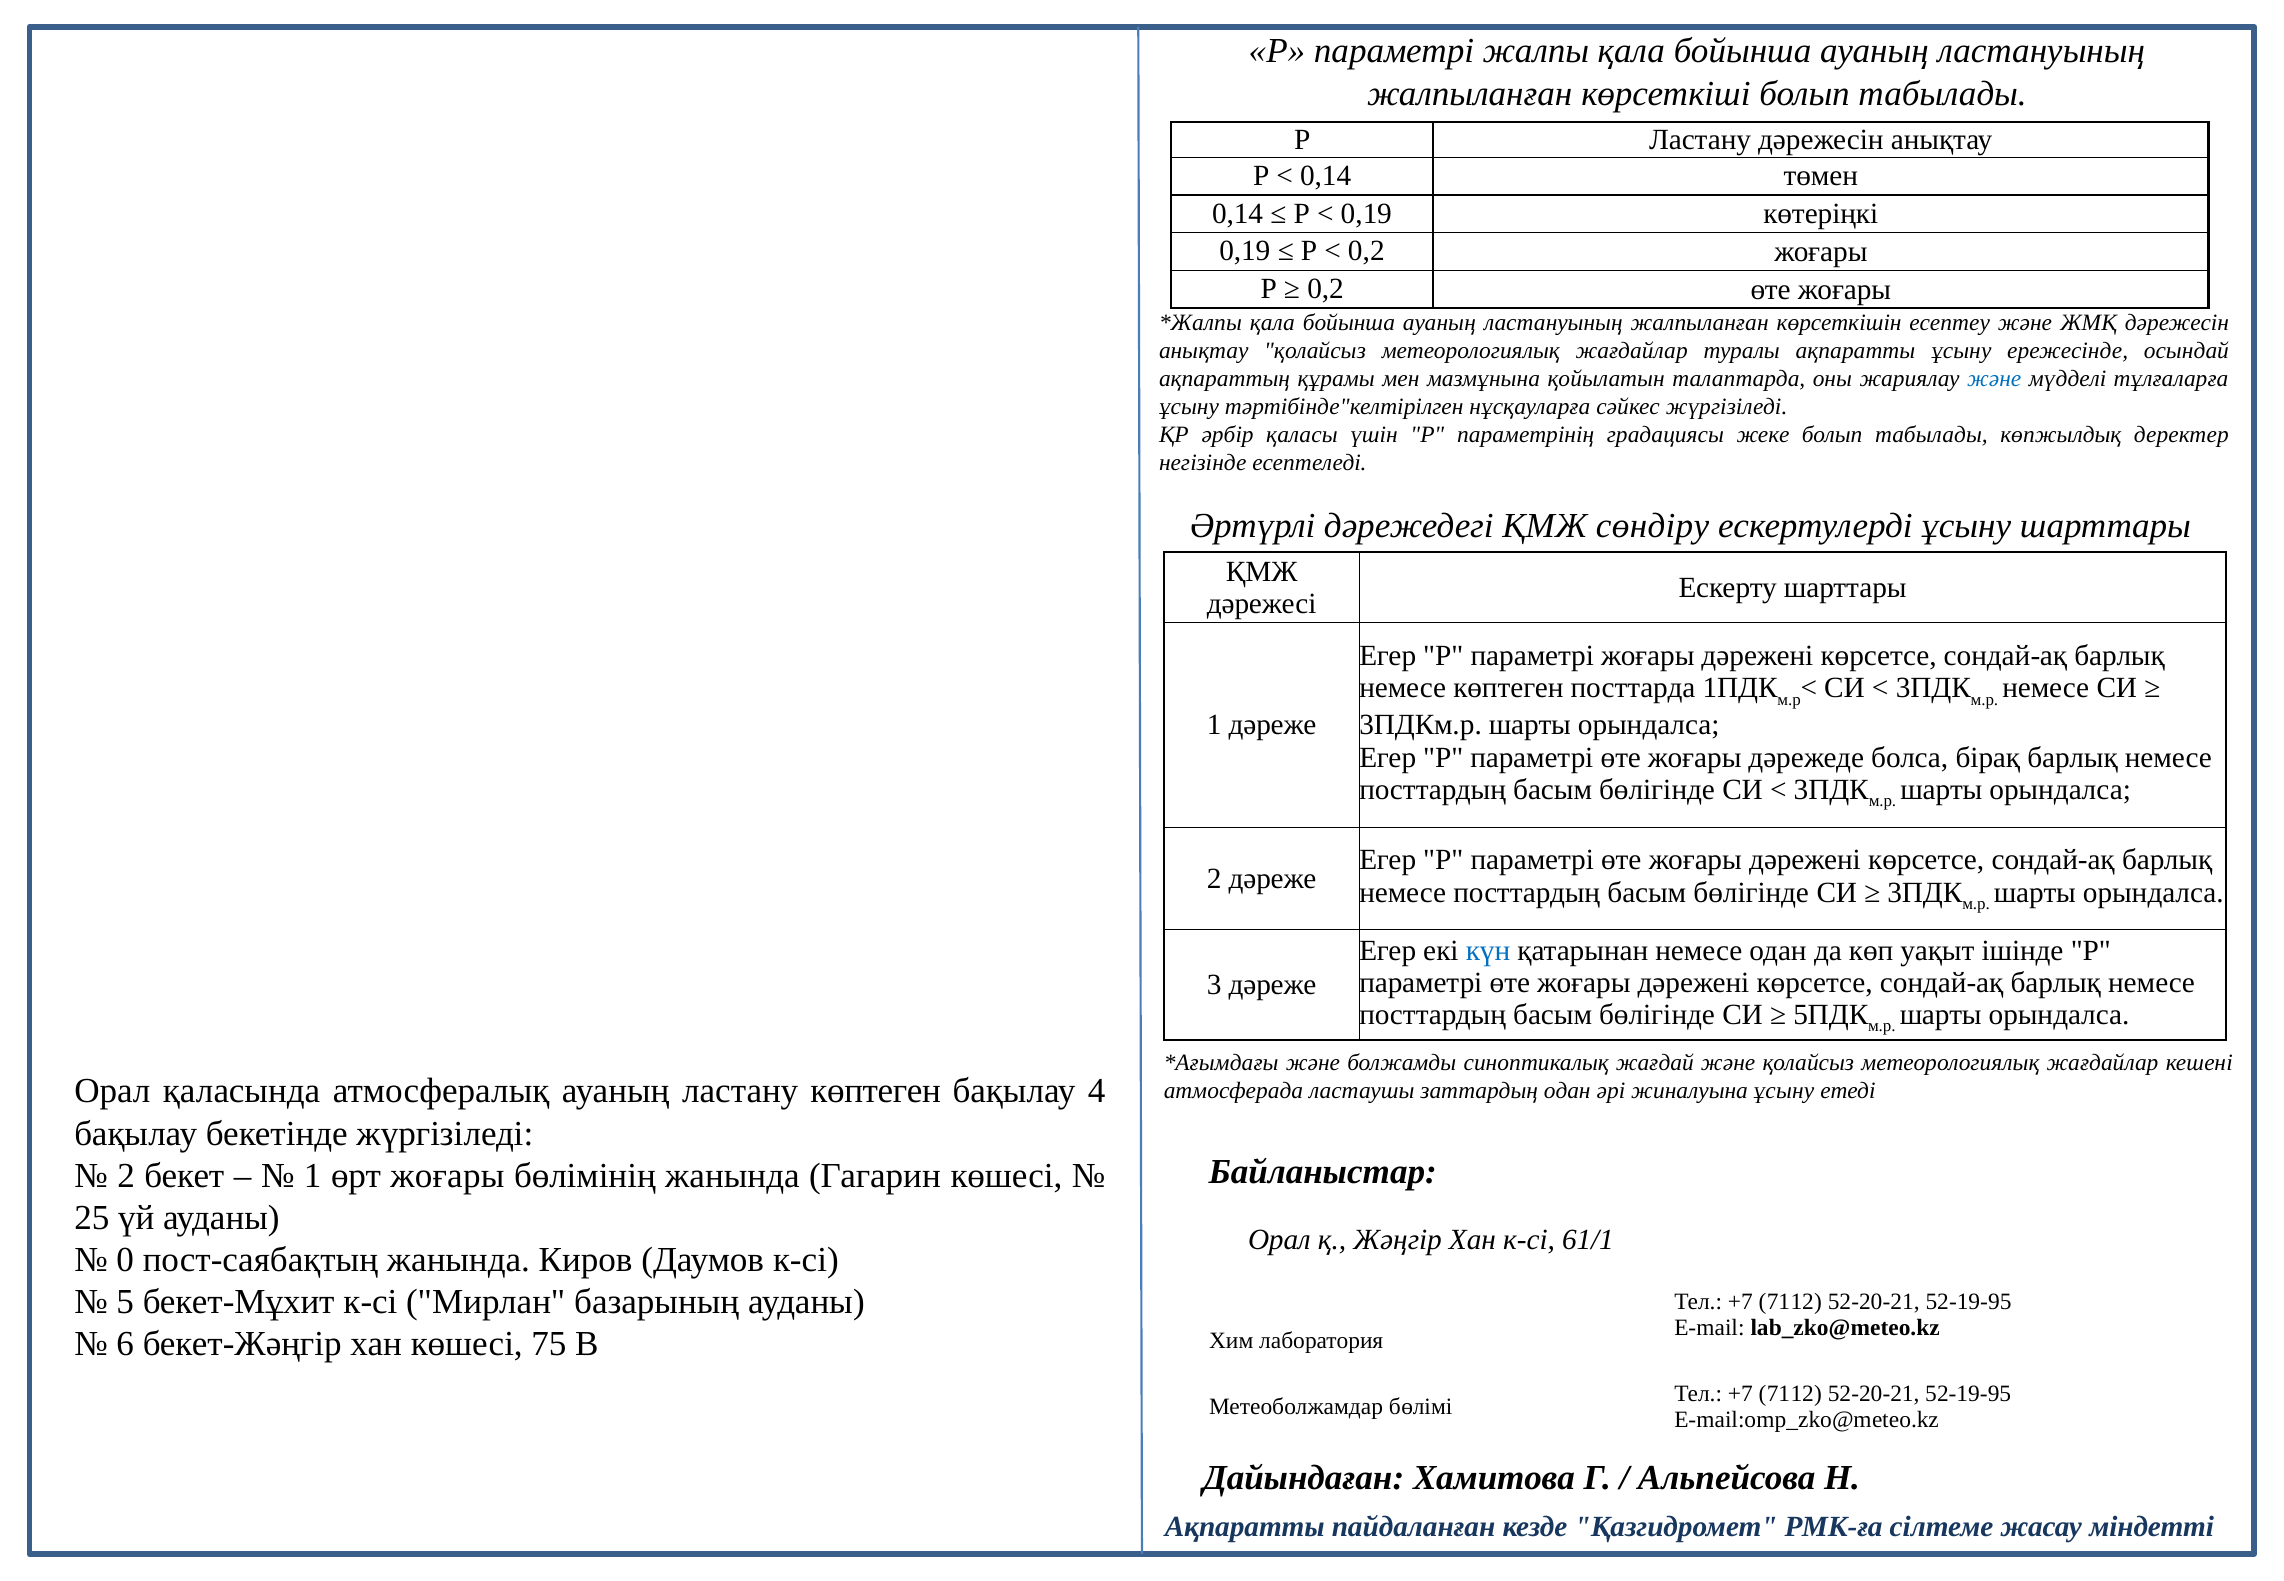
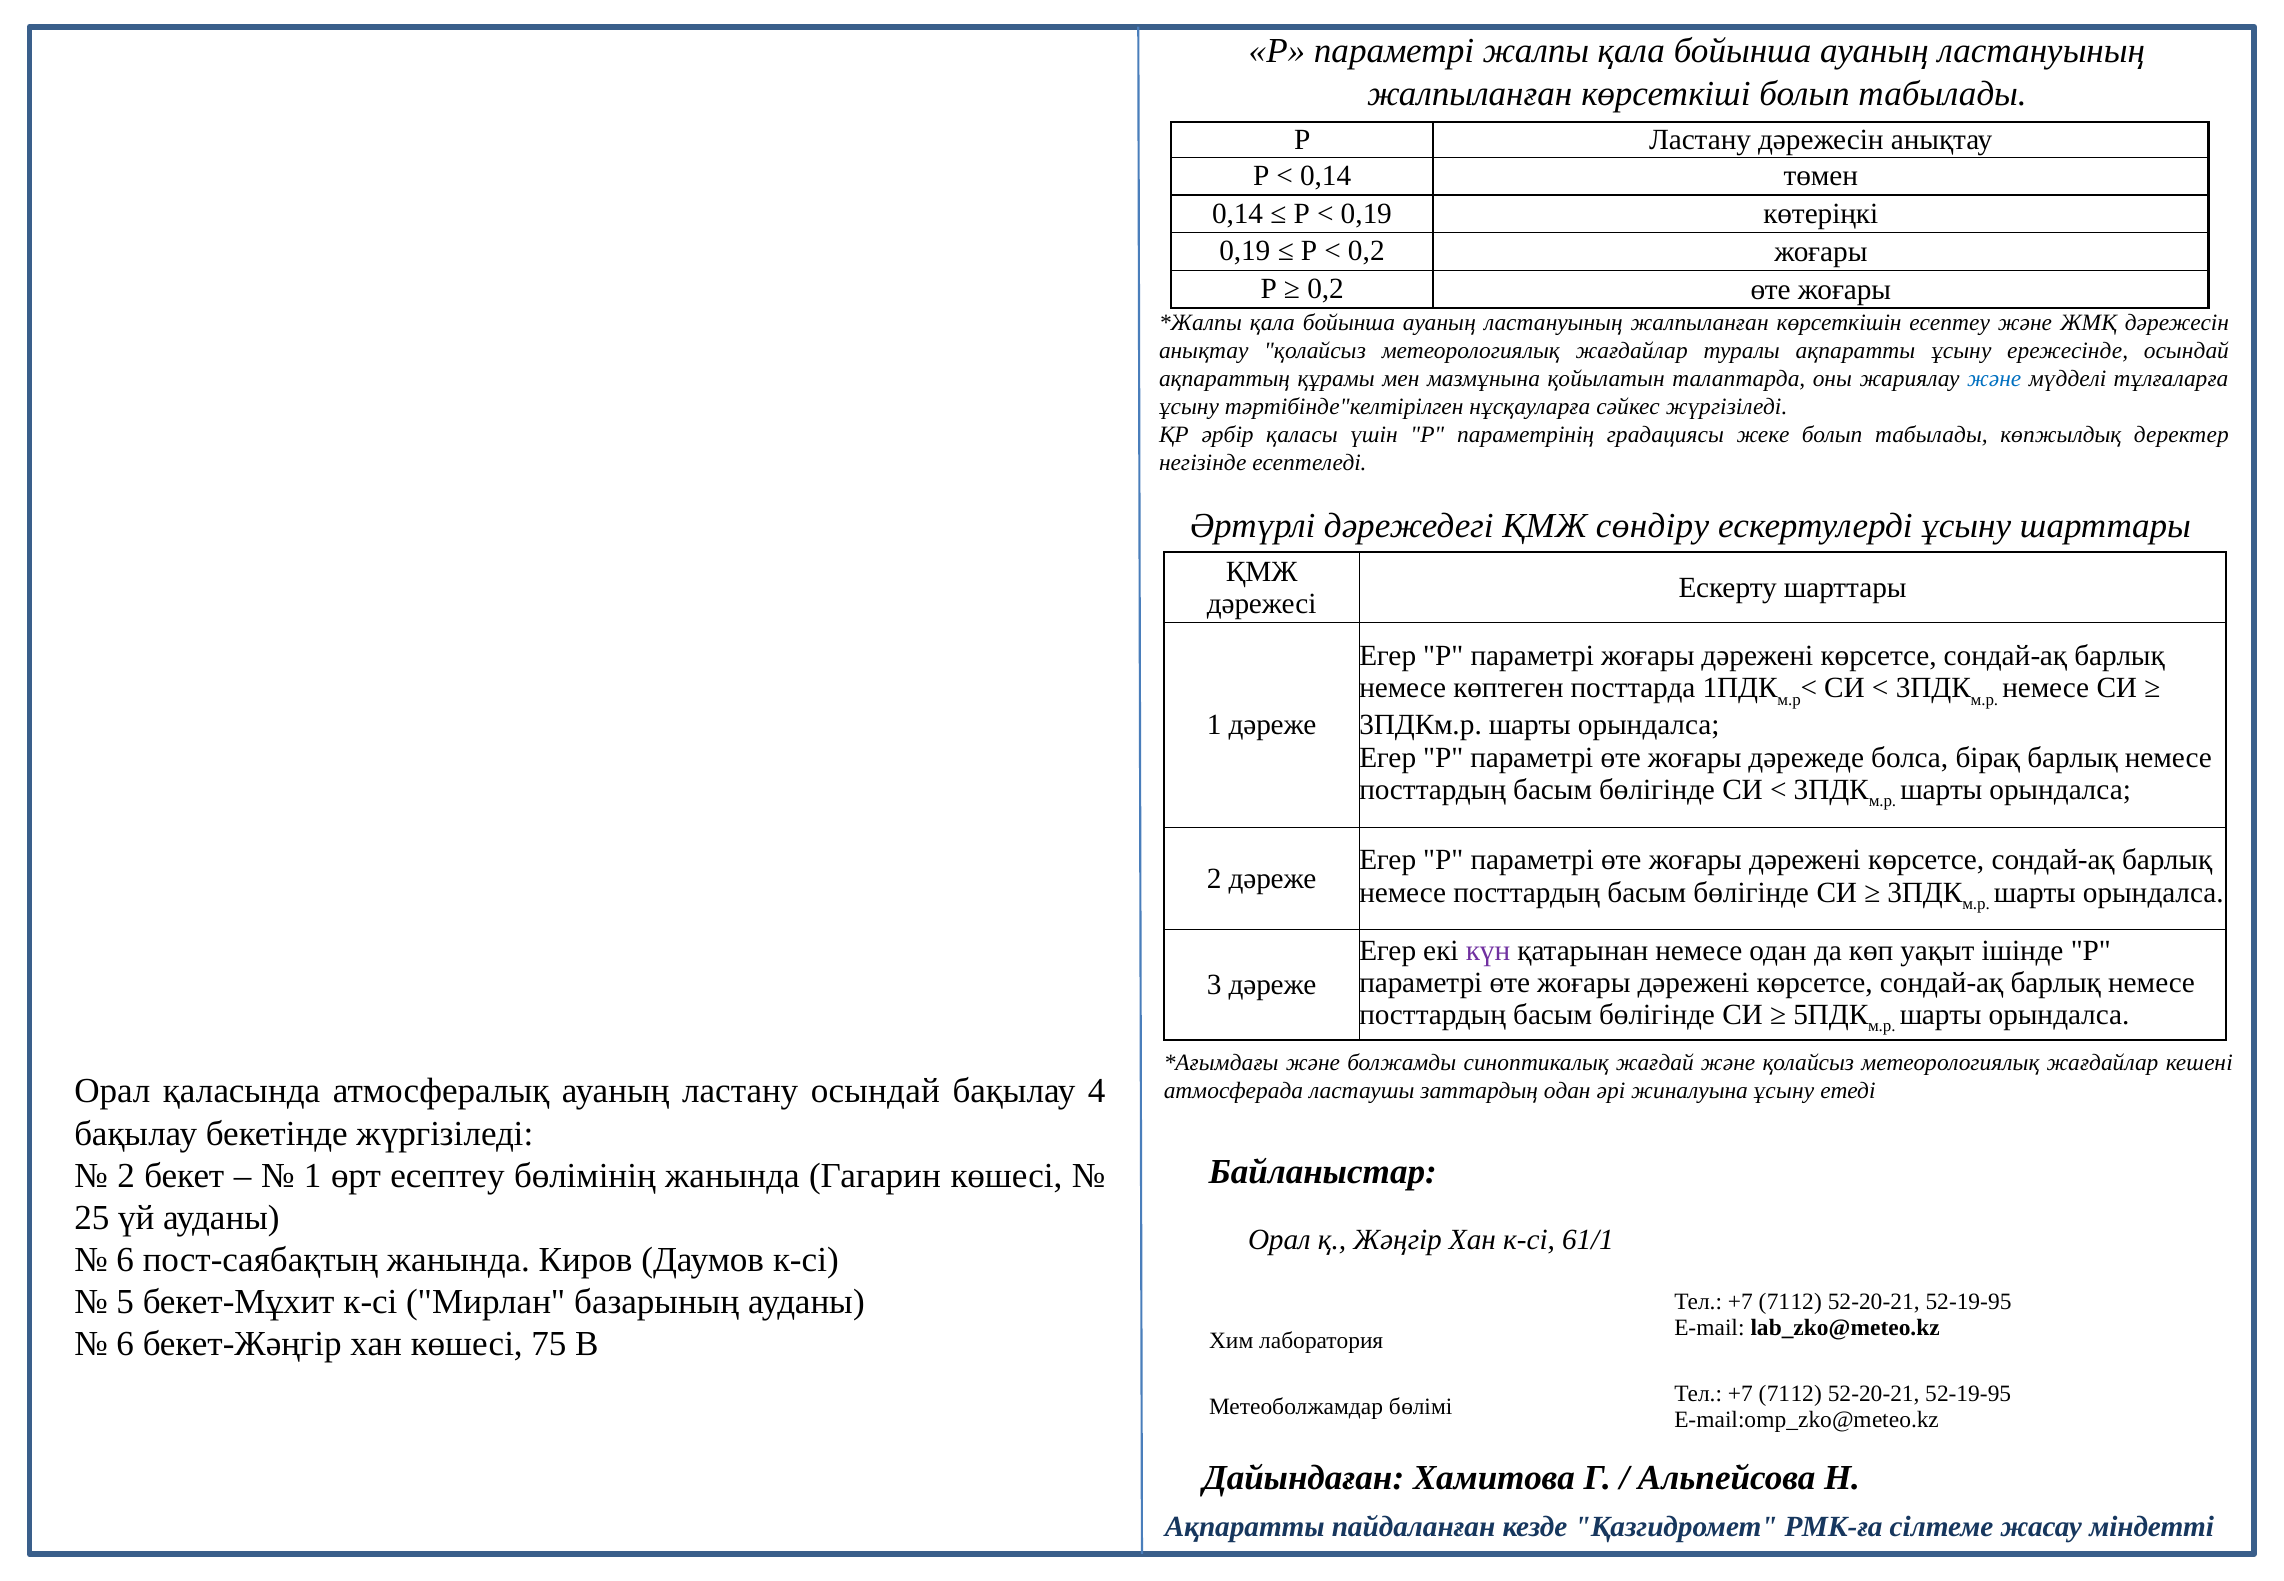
күн colour: blue -> purple (1488, 951)
ластану көптеген: көптеген -> осындай (875, 1092)
өрт жоғары: жоғары -> есептеу (447, 1176)
0: 0 -> 6 (125, 1260)
